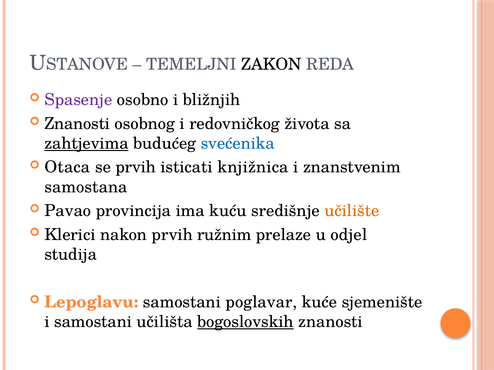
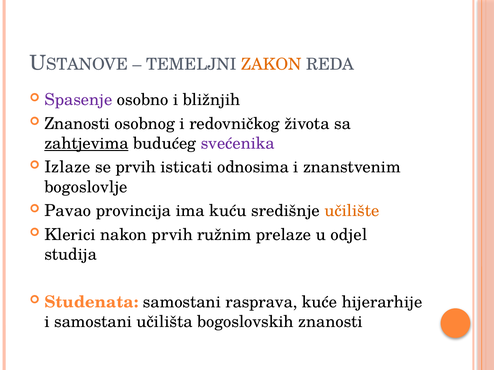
ZAKON colour: black -> orange (271, 65)
svećenika colour: blue -> purple (238, 144)
Otaca: Otaca -> Izlaze (67, 167)
knjižnica: knjižnica -> odnosima (253, 167)
samostana: samostana -> bogoslovlje (86, 187)
Lepoglavu: Lepoglavu -> Studenata (91, 302)
poglavar: poglavar -> rasprava (261, 302)
sjemenište: sjemenište -> hijerarhije (382, 302)
bogoslovskih underline: present -> none (245, 322)
